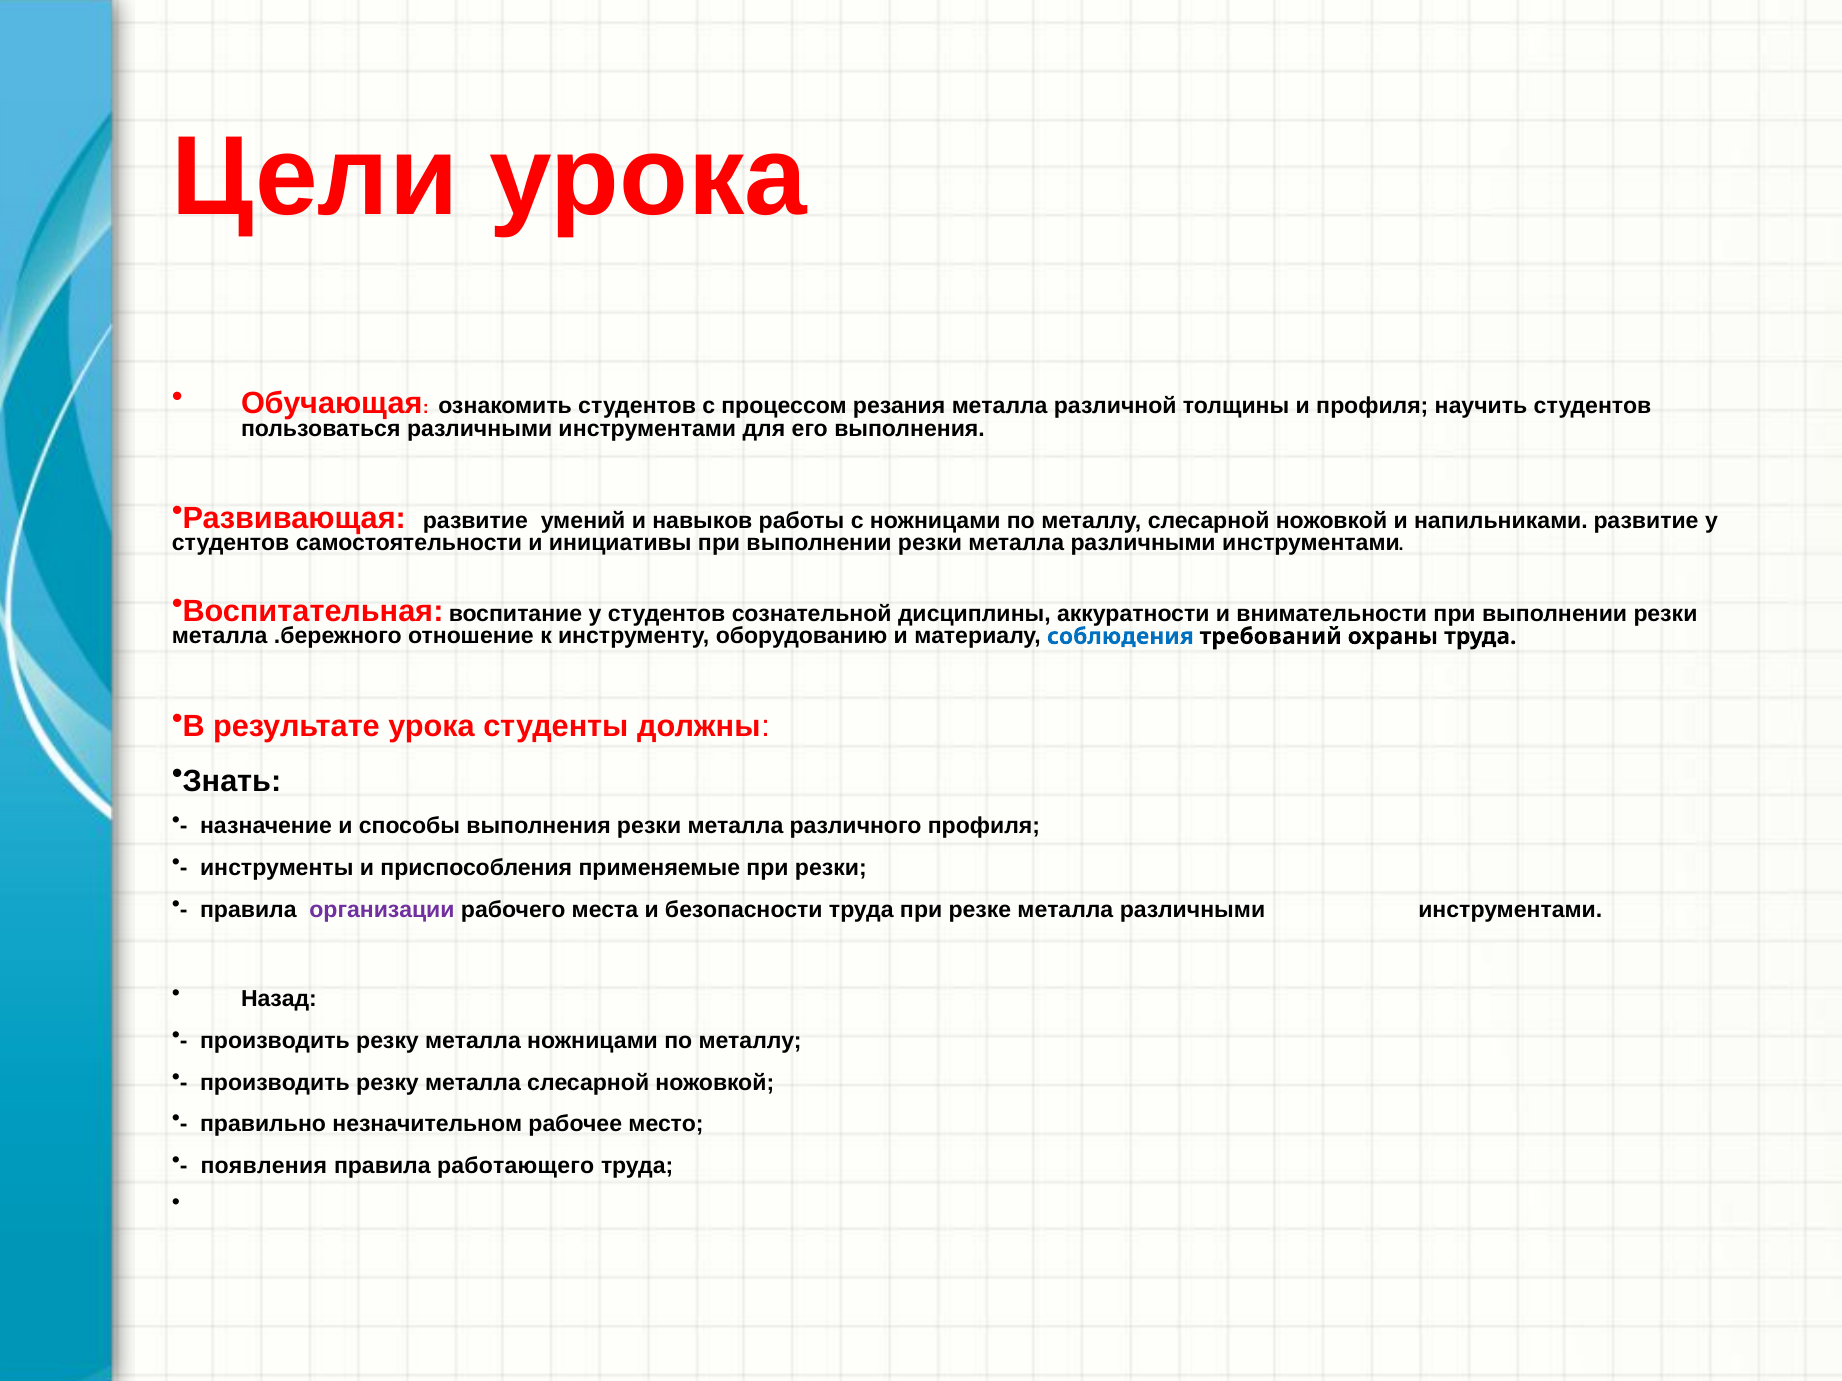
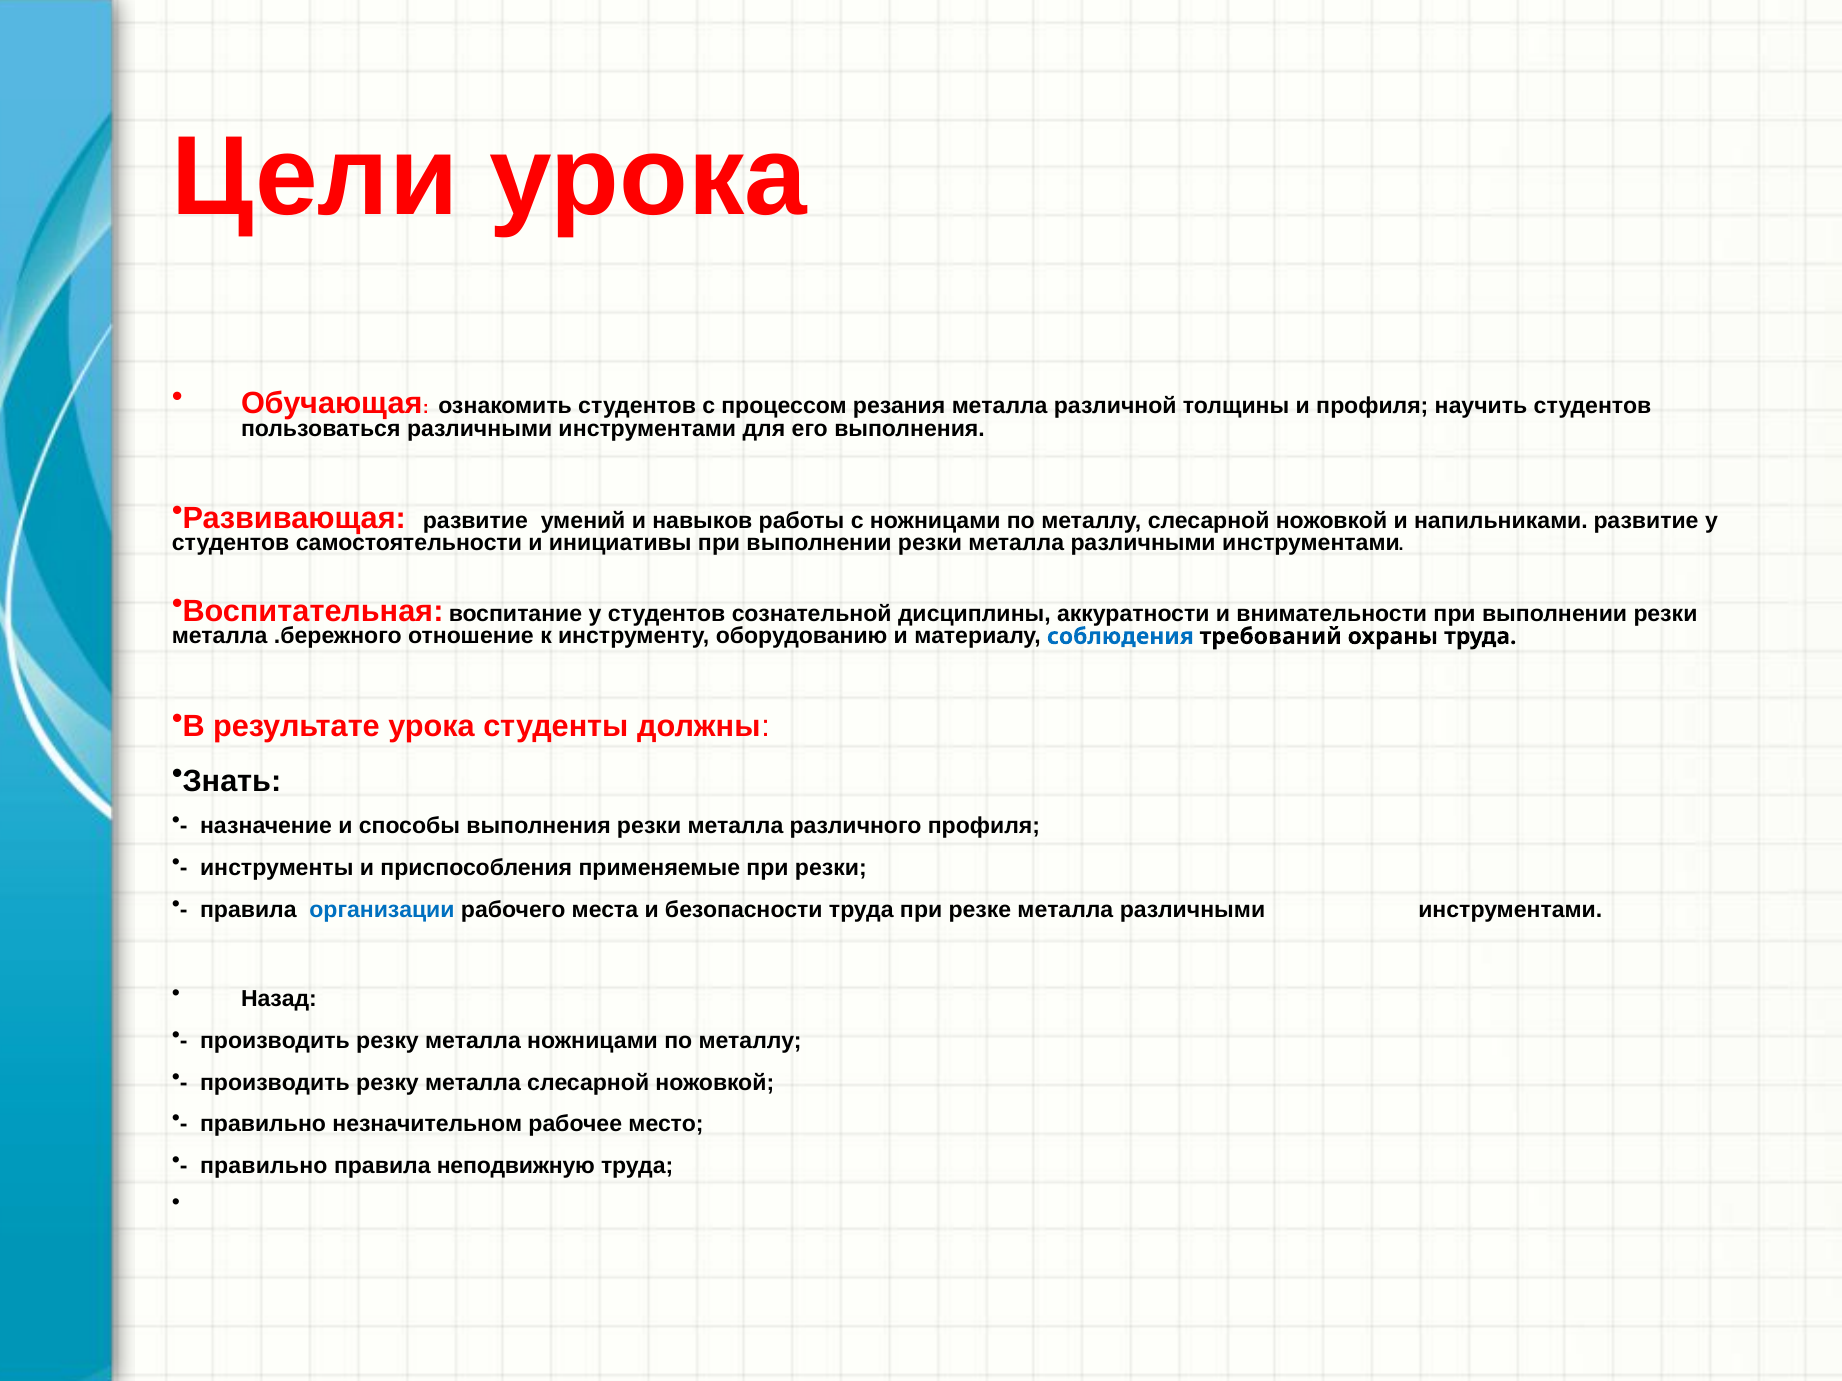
организации colour: purple -> blue (382, 910)
появления: появления -> правильно (264, 1166)
работающего: работающего -> неподвижную (516, 1166)
